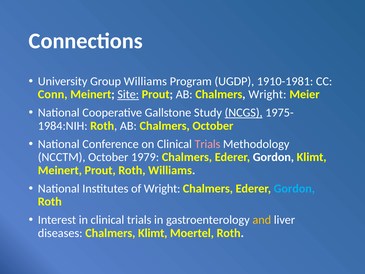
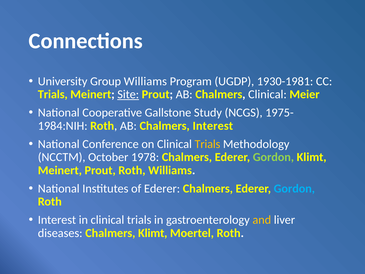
1910-1981: 1910-1981 -> 1930-1981 (285, 81)
Conn: Conn -> Trials (53, 94)
Chalmers Wright: Wright -> Clinical (267, 94)
NCGS underline: present -> none (244, 113)
Chalmers October: October -> Interest (213, 126)
Trials colour: pink -> yellow (207, 144)
1979: 1979 -> 1978 (145, 157)
Gordon colour: white -> light green (273, 157)
of Wright: Wright -> Ederer (162, 188)
